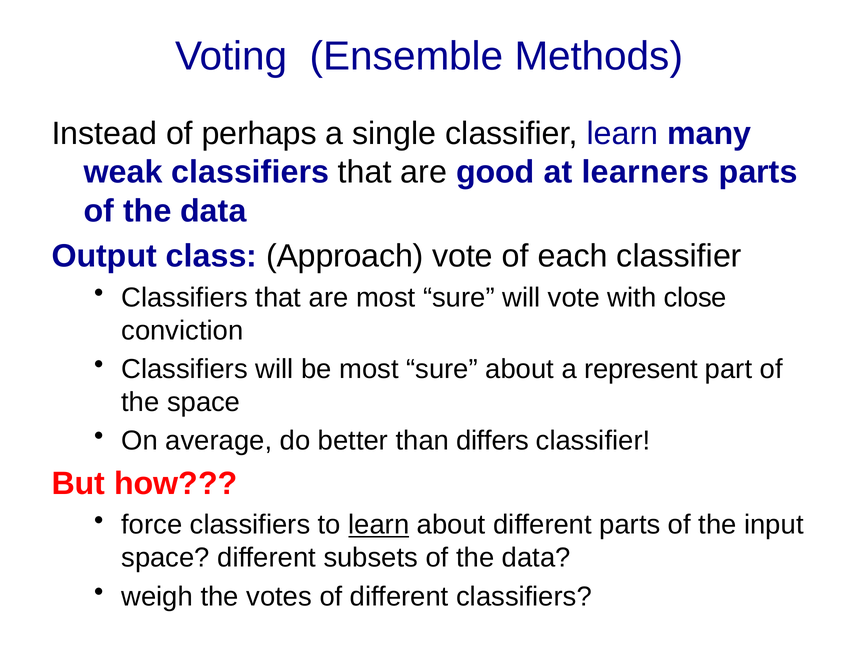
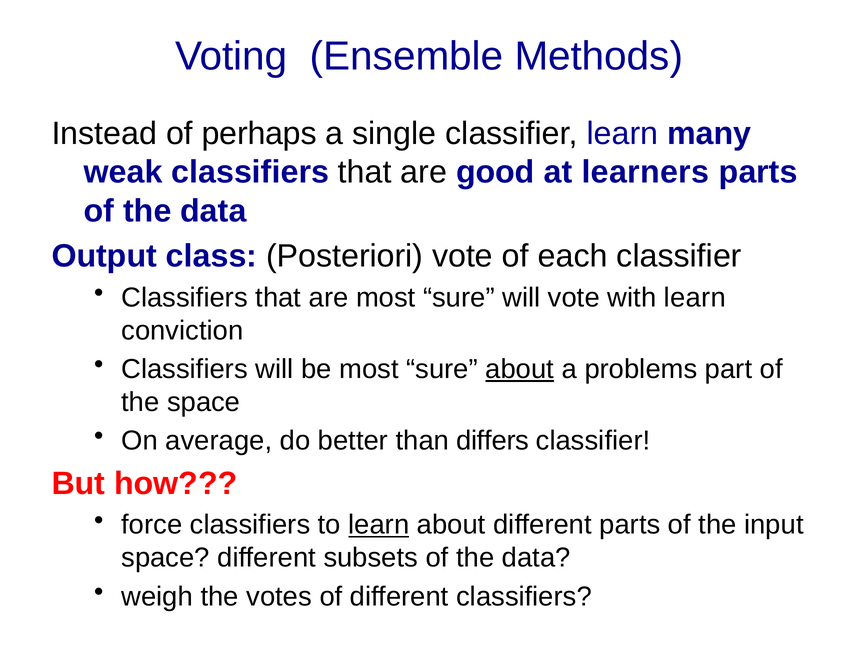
Approach: Approach -> Posteriori (345, 256)
with close: close -> learn (695, 297)
about underline: none -> present (520, 369)
represent: represent -> problems (641, 369)
